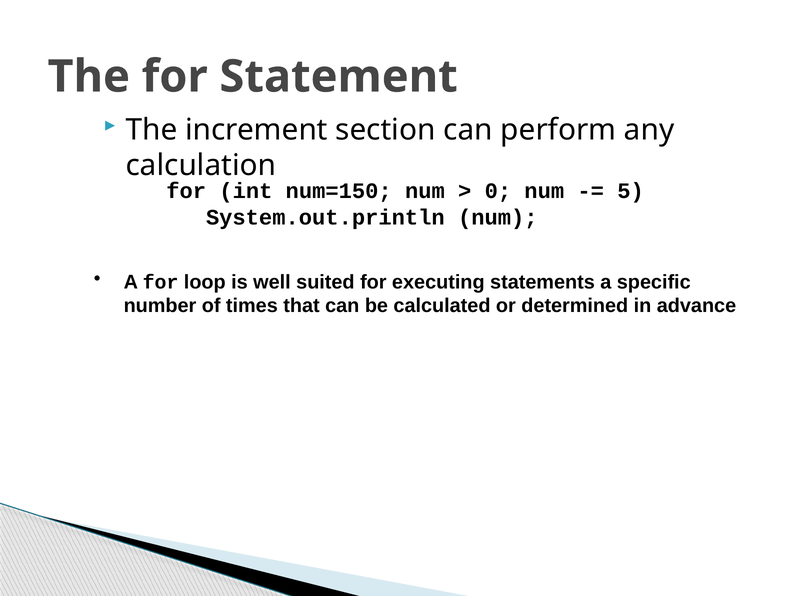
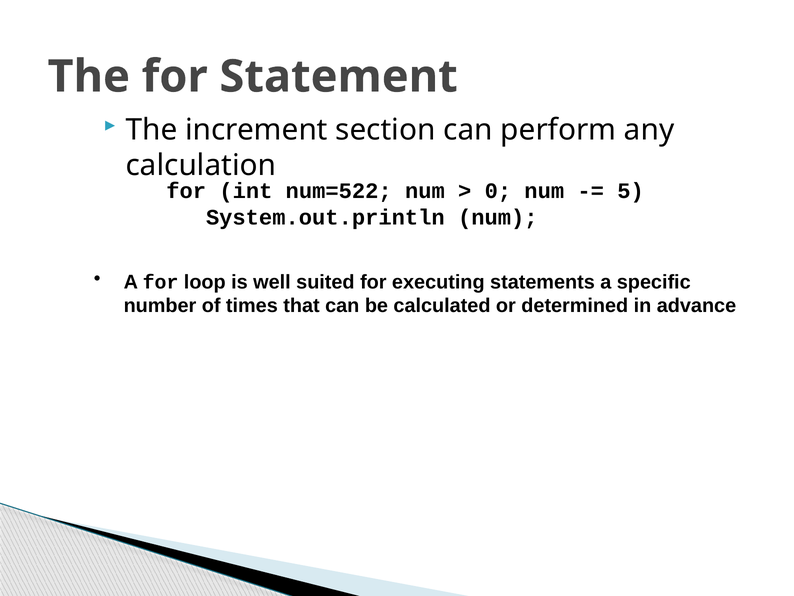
num=150: num=150 -> num=522 (339, 191)
